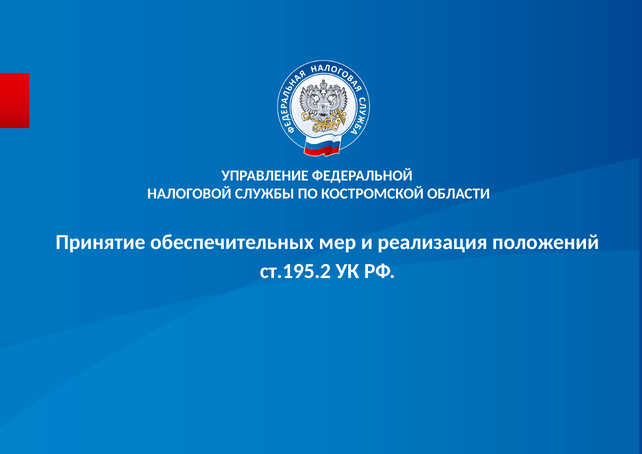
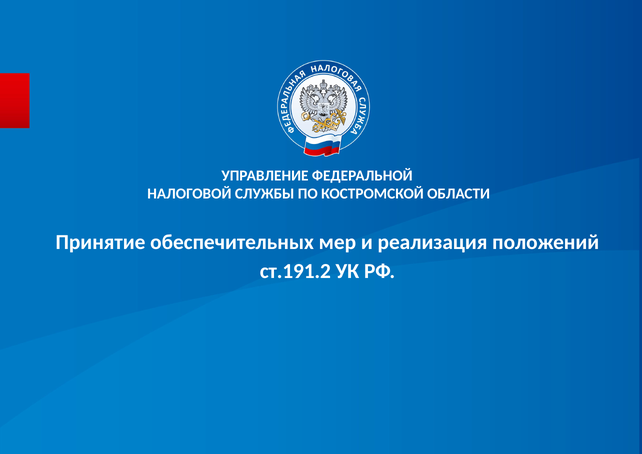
ст.195.2: ст.195.2 -> ст.191.2 (295, 271)
